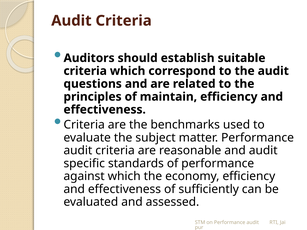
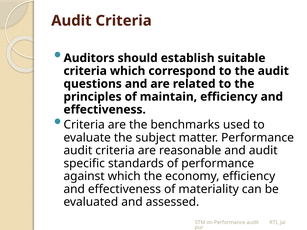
sufficiently: sufficiently -> materiality (209, 189)
